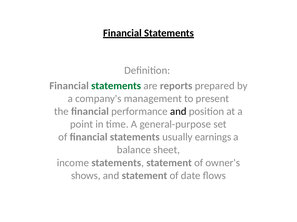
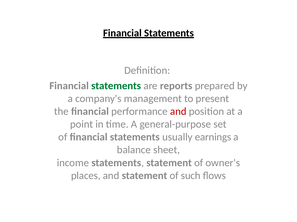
and colour: black -> red (178, 112)
shows: shows -> places (86, 176)
date: date -> such (191, 176)
